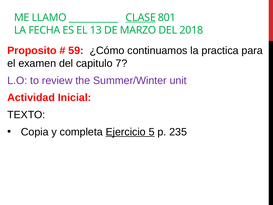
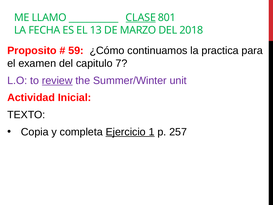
review underline: none -> present (57, 80)
5: 5 -> 1 (152, 132)
235: 235 -> 257 (178, 132)
